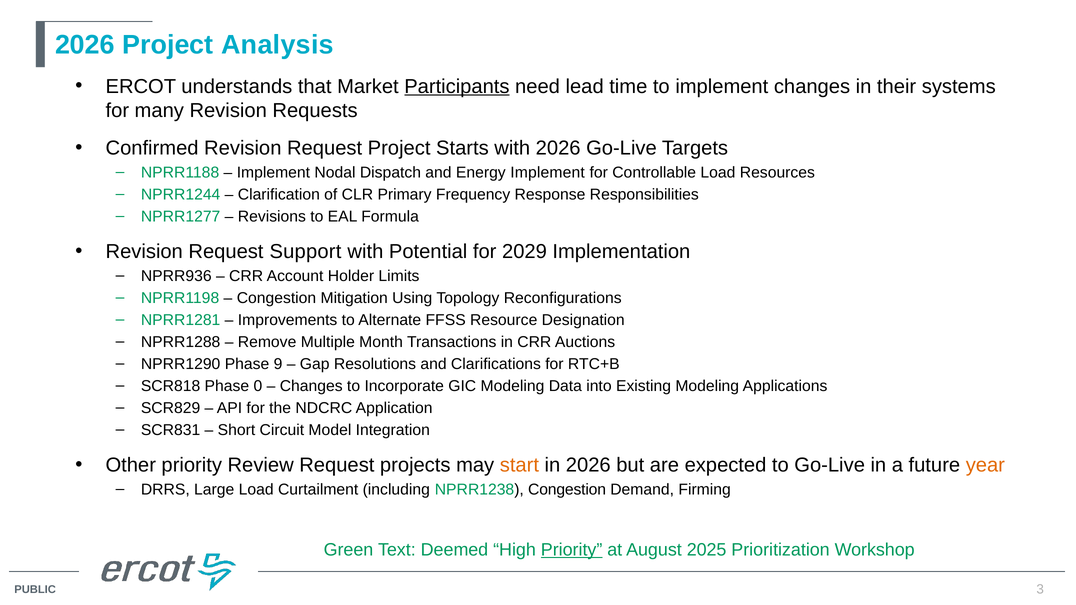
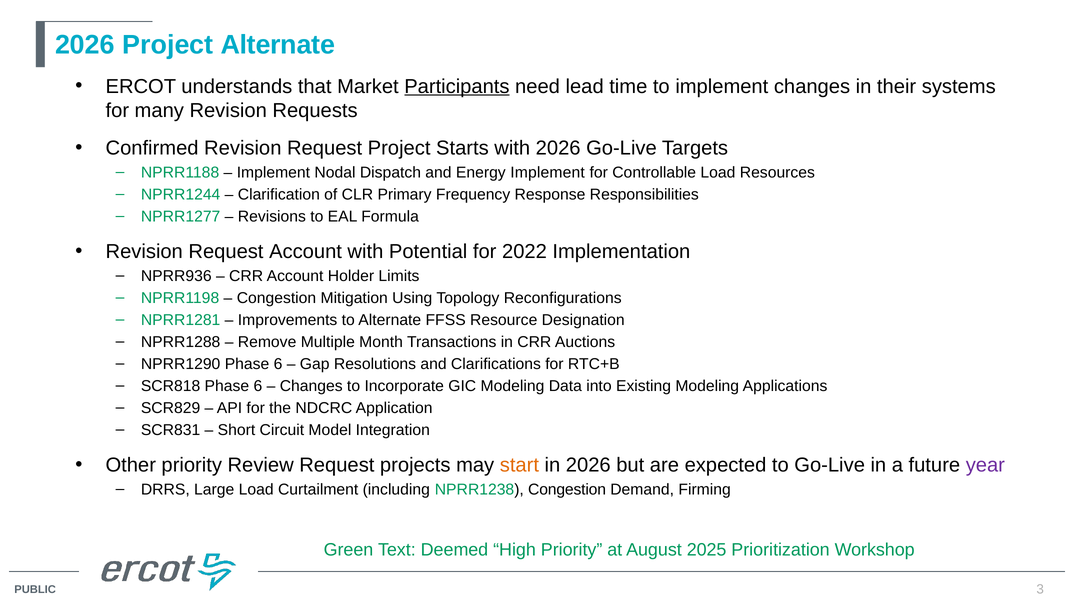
Project Analysis: Analysis -> Alternate (278, 45)
Request Support: Support -> Account (306, 252)
2029: 2029 -> 2022 (524, 252)
NPRR1290 Phase 9: 9 -> 6 (278, 364)
SCR818 Phase 0: 0 -> 6 (258, 386)
year colour: orange -> purple (985, 465)
Priority underline: present -> none (572, 550)
